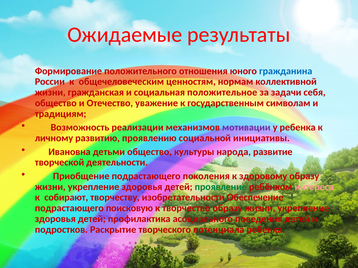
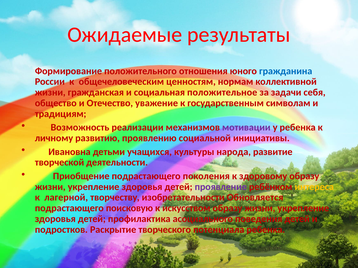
детьми общество: общество -> учащихся (150, 152)
проявление colour: green -> purple (221, 187)
интереса colour: pink -> yellow (314, 187)
собирают: собирают -> лагерной (66, 198)
Обеспечение: Обеспечение -> Обновляется (255, 198)
творчество: творчество -> искусством (186, 209)
